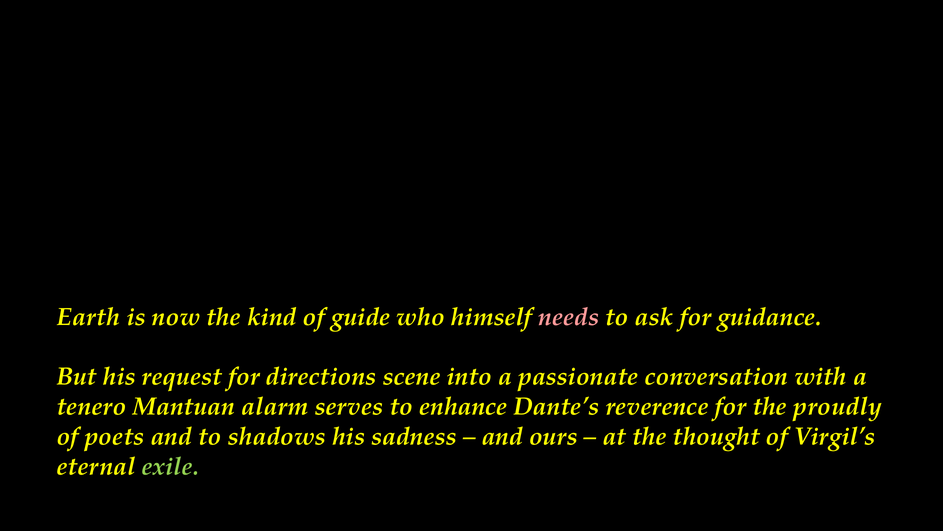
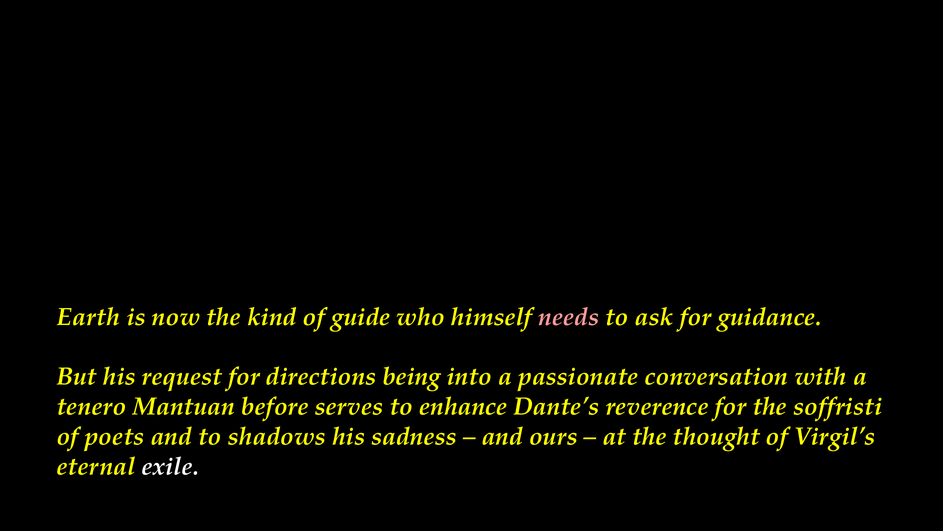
scene: scene -> being (412, 376)
alarm: alarm -> before (275, 406)
proudly: proudly -> soffristi (838, 406)
exile colour: light green -> white (170, 466)
